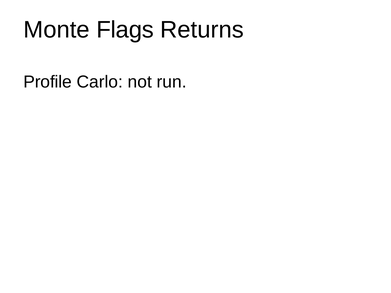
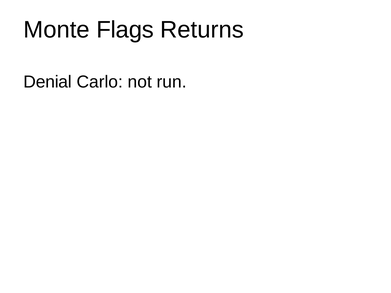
Profile: Profile -> Denial (48, 82)
